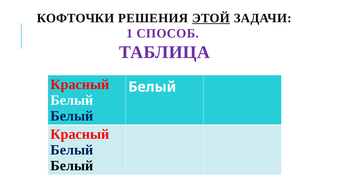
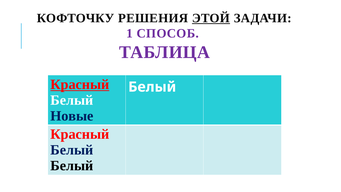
КОФТОЧКИ: КОФТОЧКИ -> КОФТОЧКУ (75, 18)
Красный underline: none -> present (80, 84)
Белый: Белый -> Новые (72, 116)
